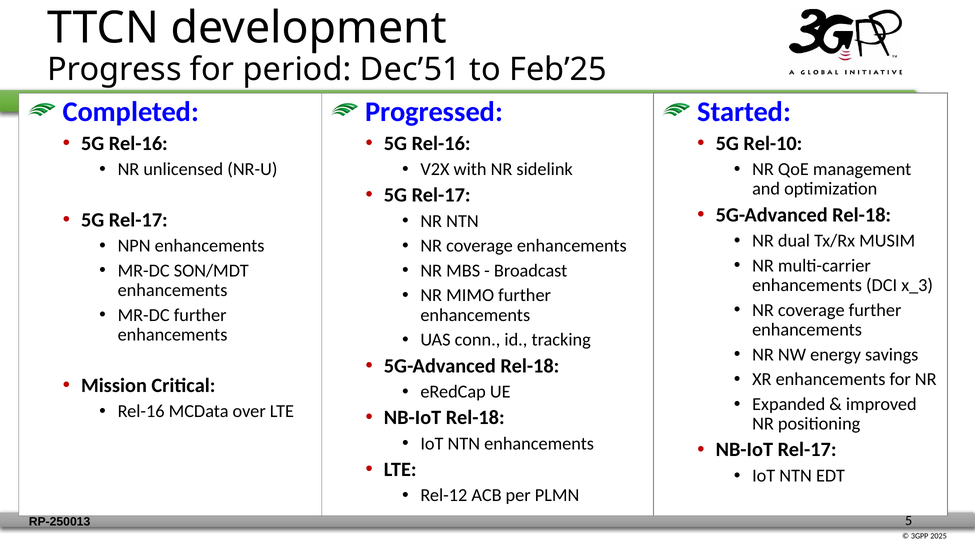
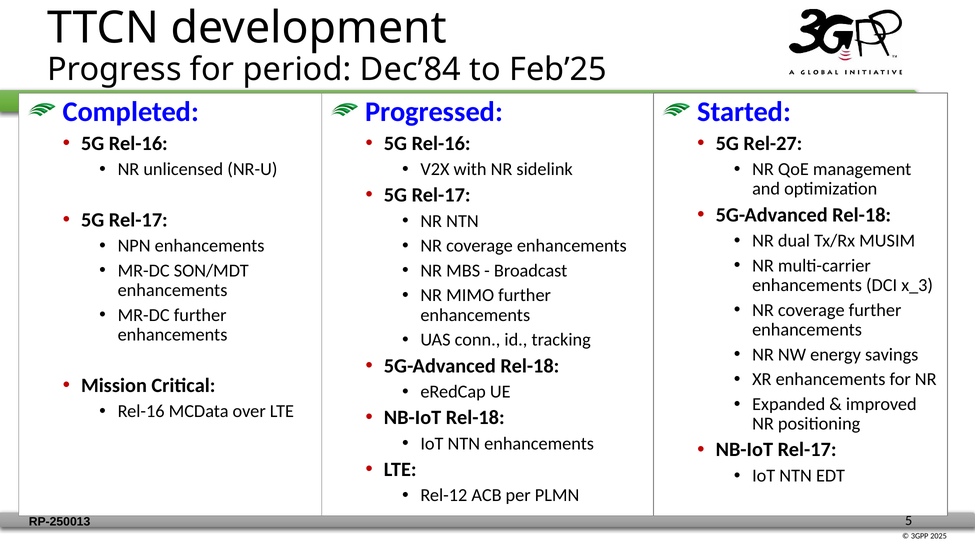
Dec’51: Dec’51 -> Dec’84 (410, 70)
Rel-10: Rel-10 -> Rel-27 (773, 143)
